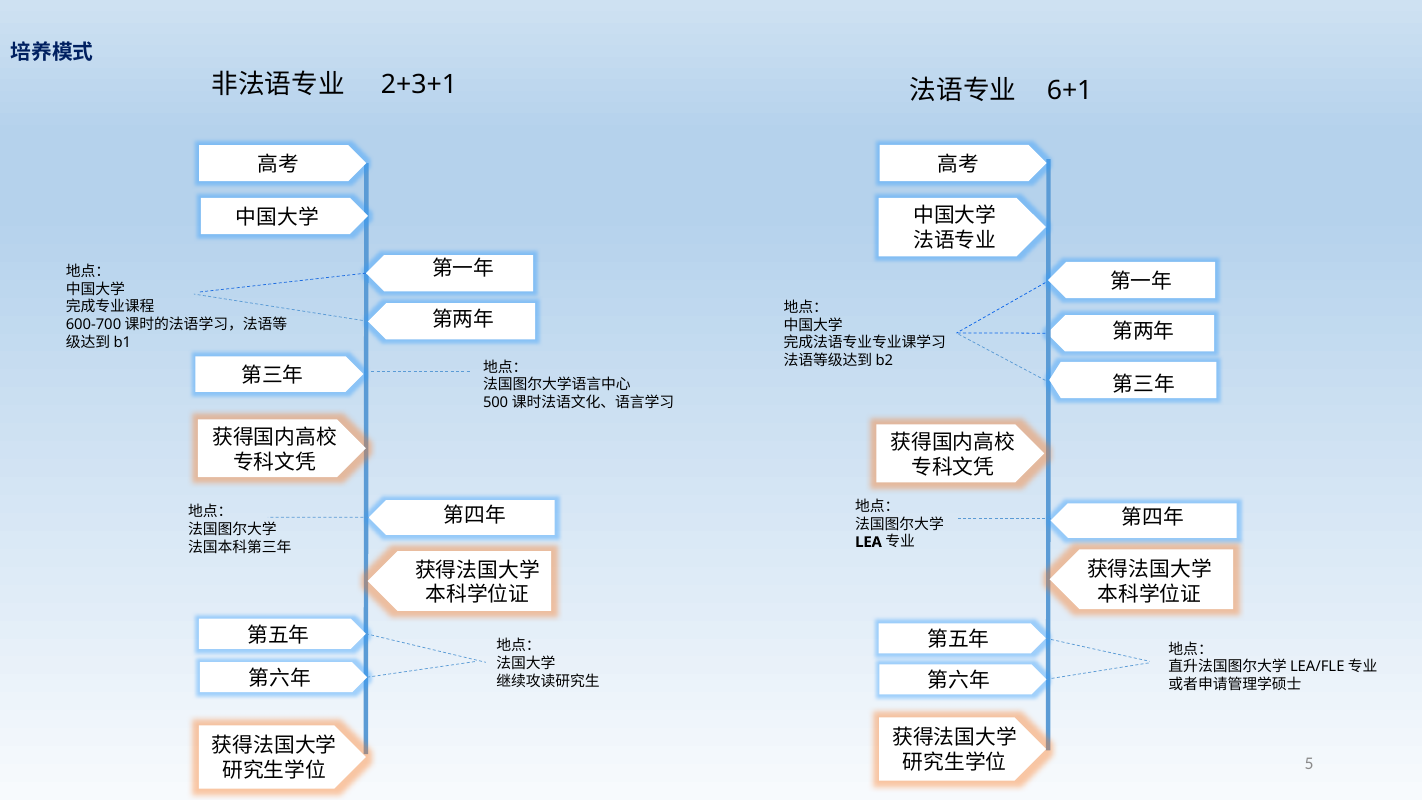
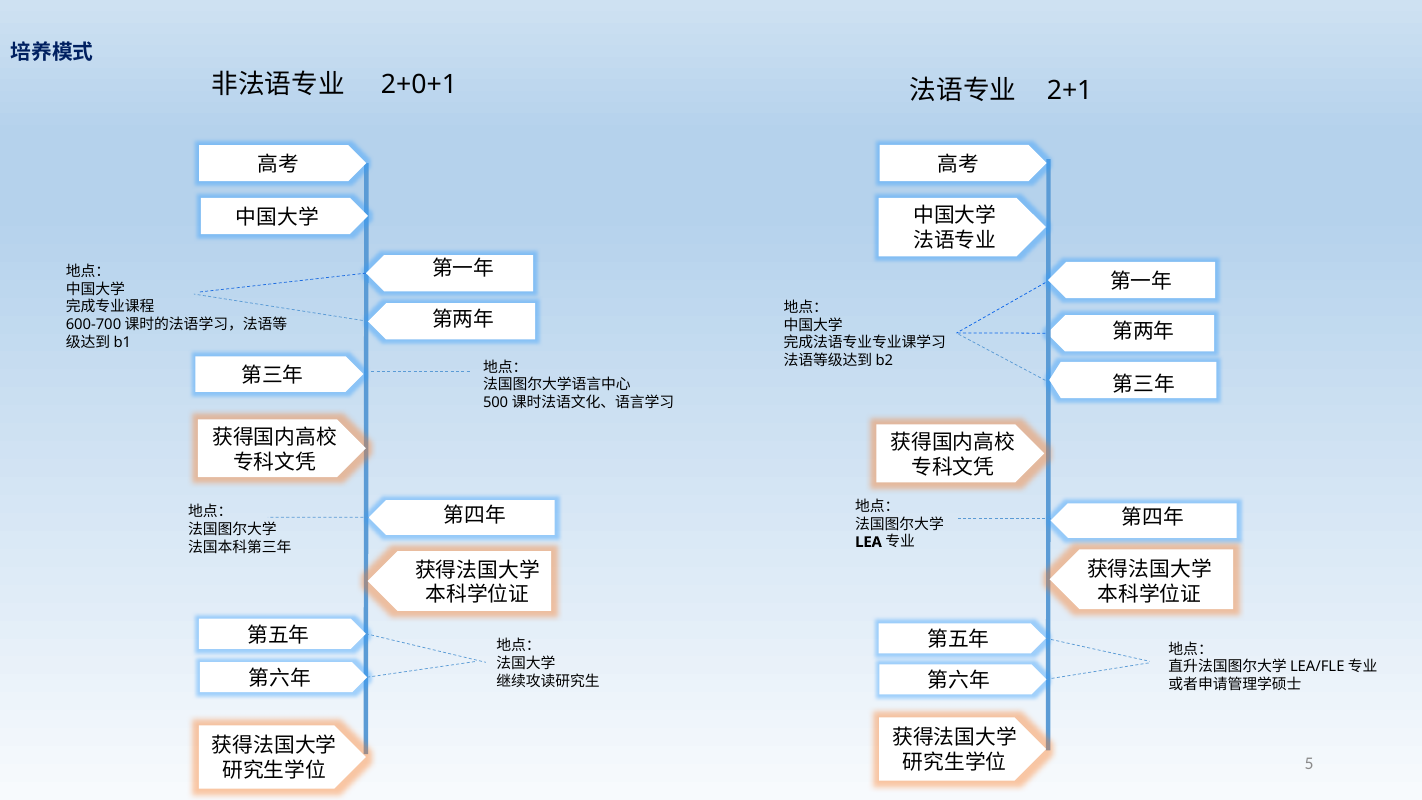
2+3+1: 2+3+1 -> 2+0+1 (419, 85)
6+1: 6+1 -> 2+1 (1070, 91)
